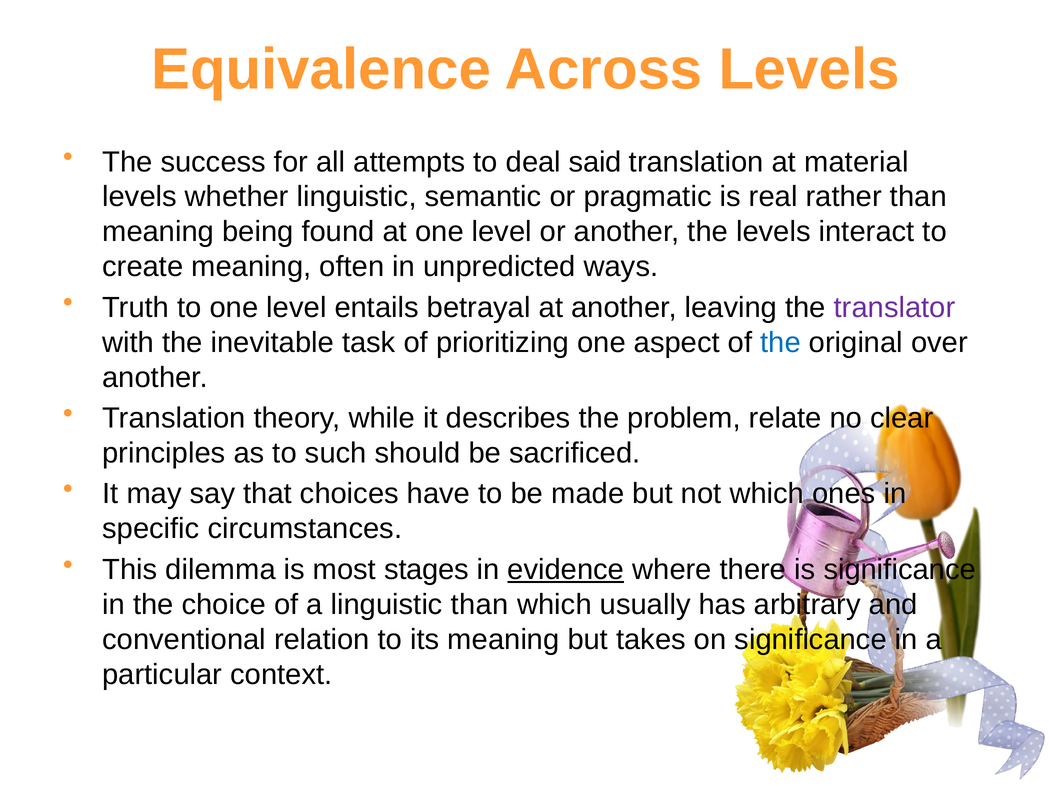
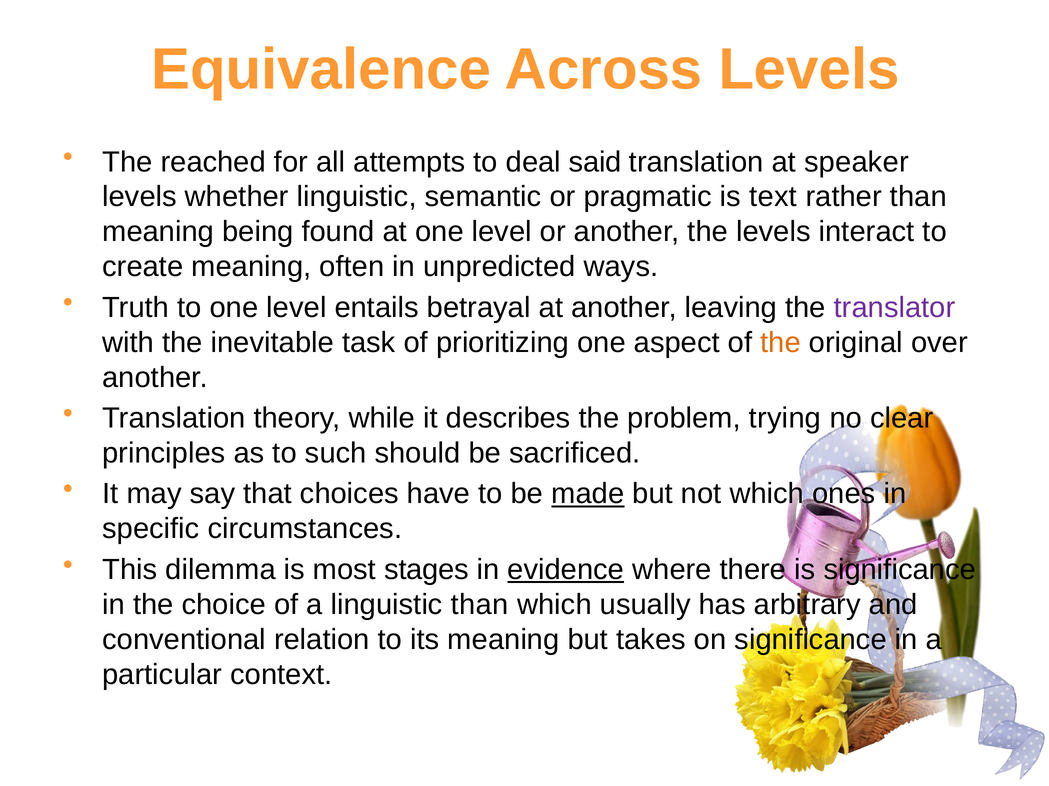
success: success -> reached (213, 162)
material: material -> speaker (856, 162)
real: real -> text (773, 197)
the colour: blue -> orange (781, 343)
relate: relate -> trying (785, 419)
made underline: none -> present (588, 494)
